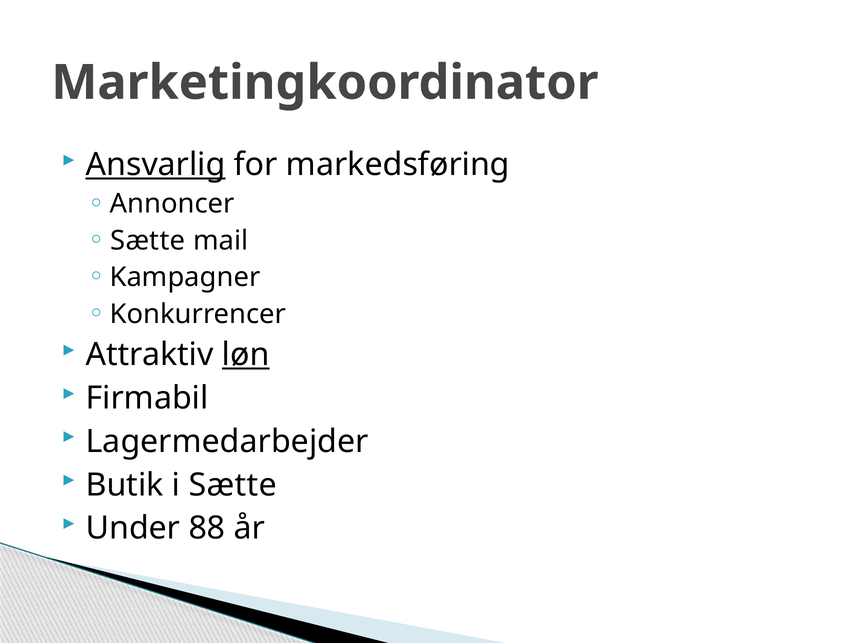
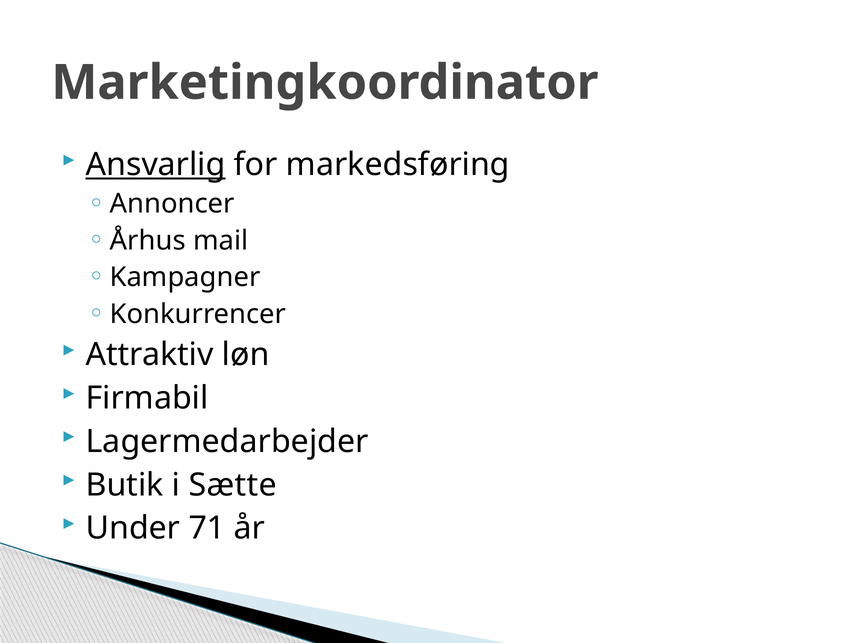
Sætte: Sætte -> Århus (148, 241)
løn underline: present -> none (246, 355)
88: 88 -> 71 (207, 529)
